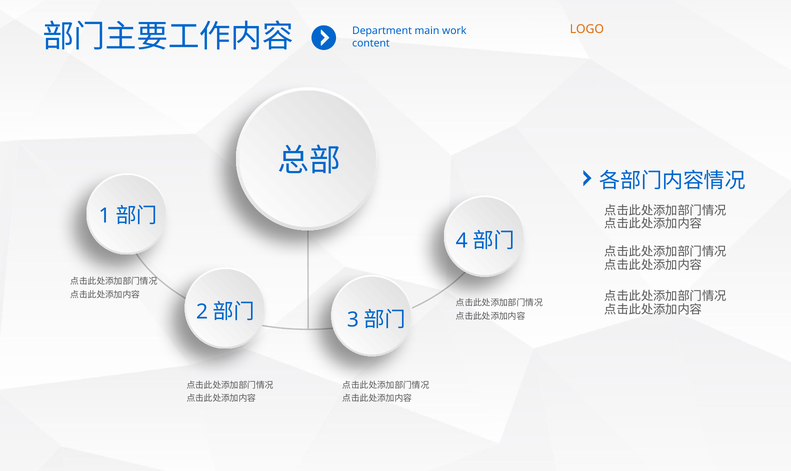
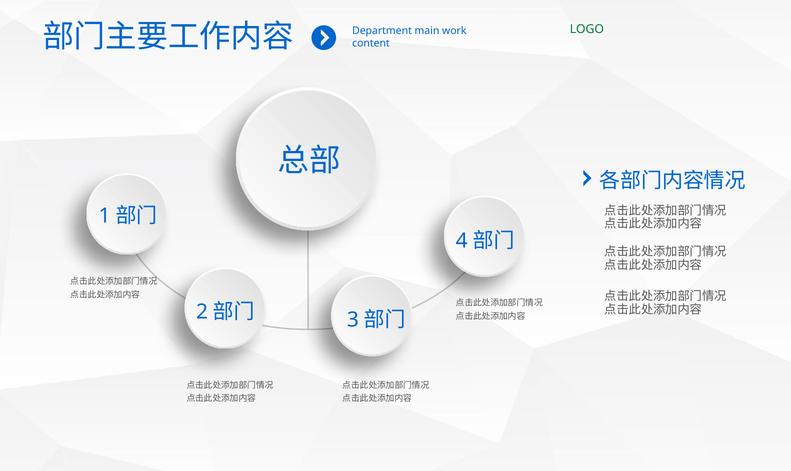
LOGO colour: orange -> green (587, 29)
